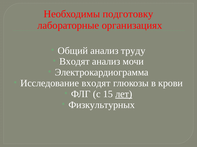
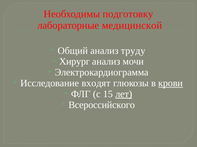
организациях: организациях -> медицинской (132, 25)
Входят: Входят -> Хирург (75, 62)
крови underline: none -> present (171, 84)
Физкультурных: Физкультурных -> Всероссийского (102, 105)
